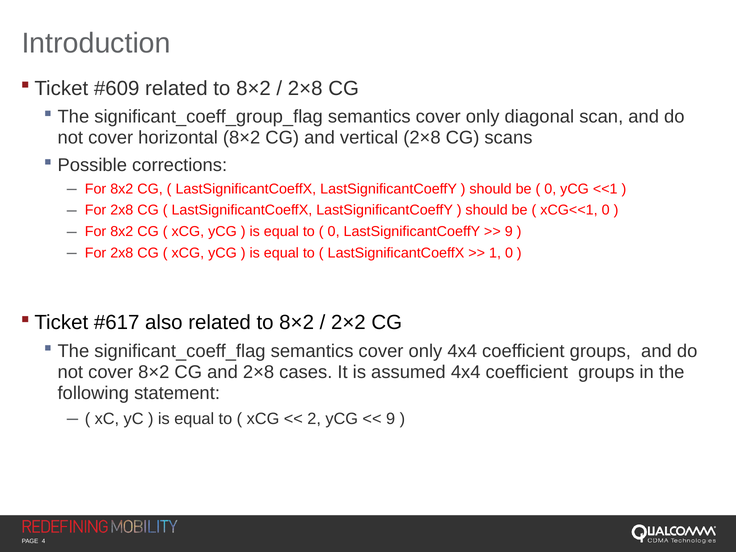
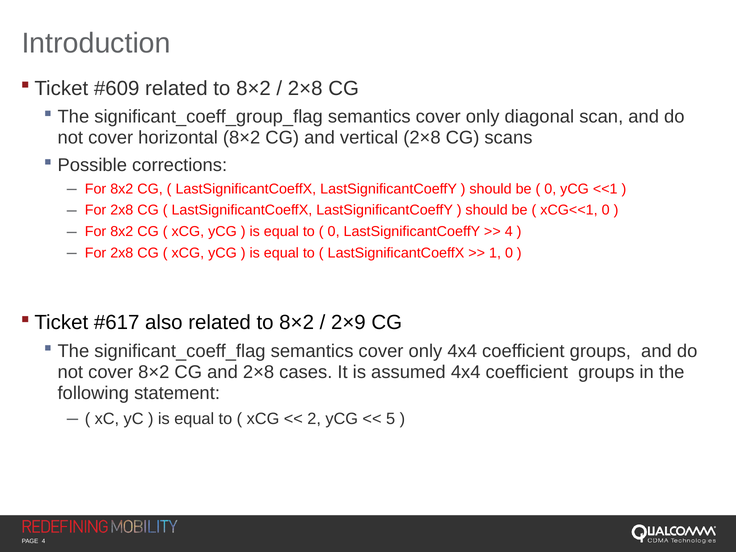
9: 9 -> 4 (509, 232)
2×2: 2×2 -> 2×9 (348, 323)
9: 9 -> 5 (391, 419)
